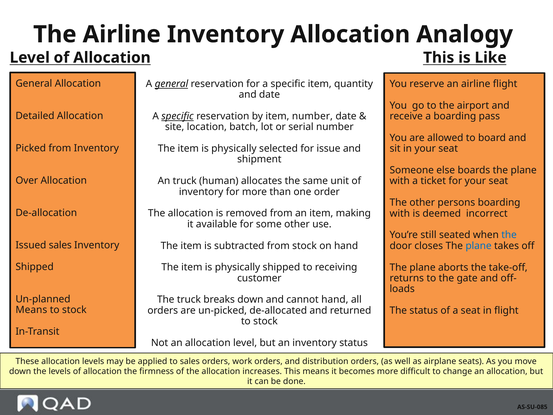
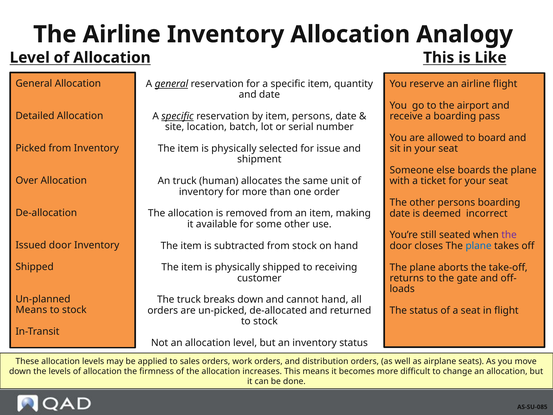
item number: number -> persons (312, 116)
with: with -> date (400, 213)
the colour: blue -> purple (509, 235)
Issued sales: sales -> door (60, 245)
